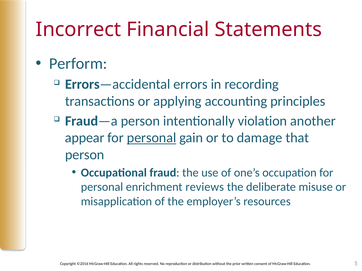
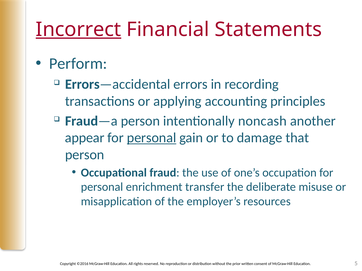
Incorrect underline: none -> present (78, 29)
violation: violation -> noncash (262, 121)
reviews: reviews -> transfer (205, 187)
